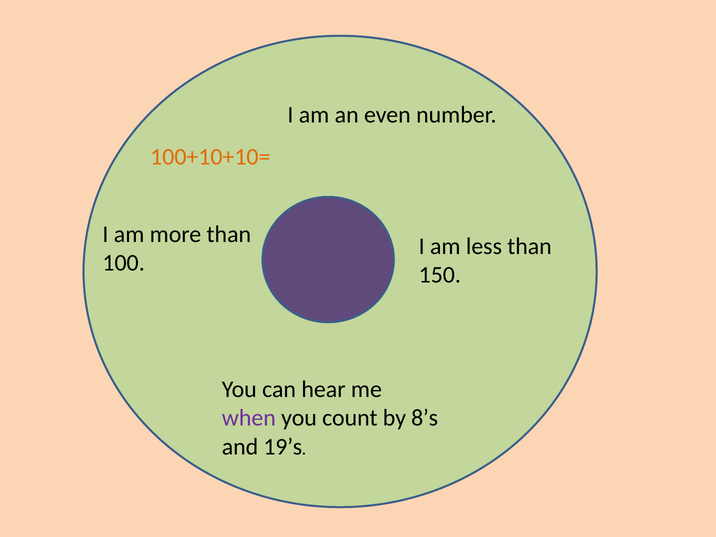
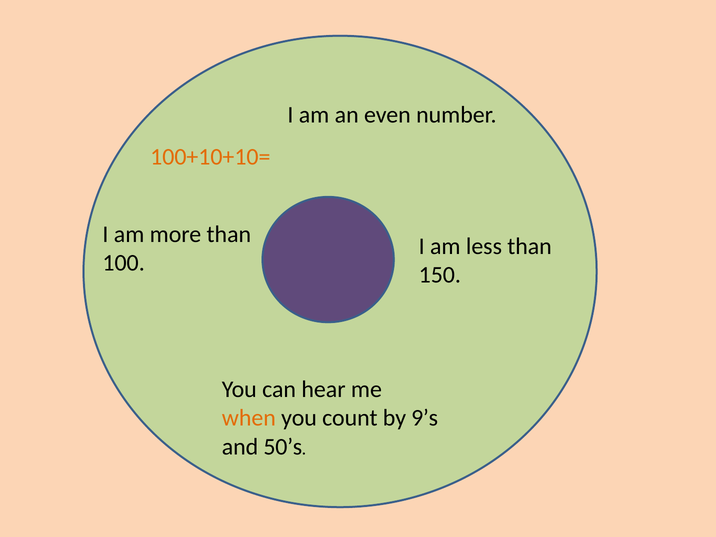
when colour: purple -> orange (249, 418)
8’s: 8’s -> 9’s (425, 418)
19’s: 19’s -> 50’s (283, 447)
